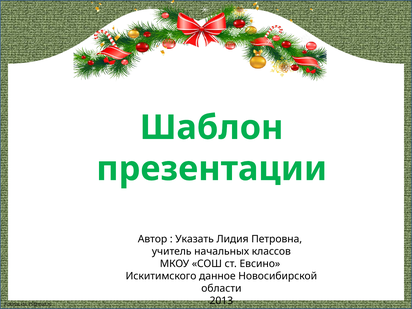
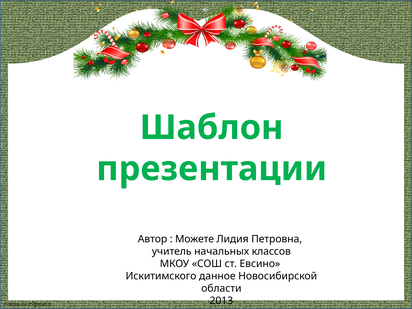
Указать: Указать -> Можете (195, 239)
